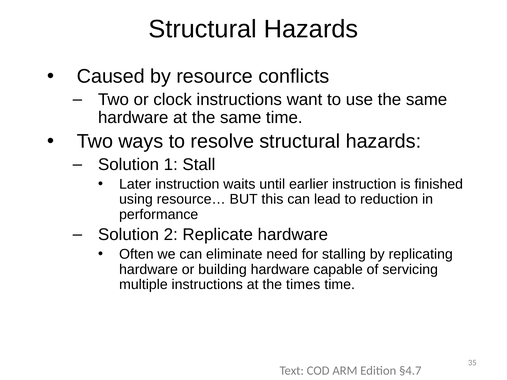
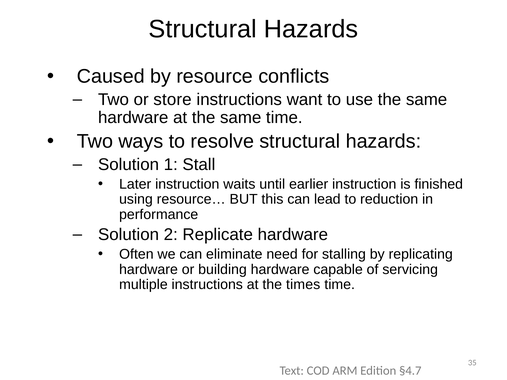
clock: clock -> store (173, 100)
